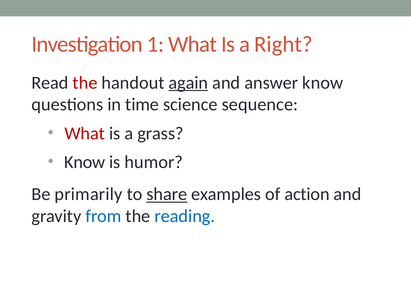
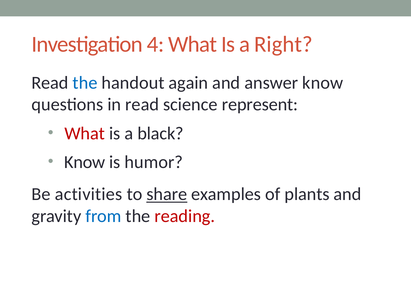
1: 1 -> 4 (156, 44)
the colour: red -> blue (85, 83)
again underline: present -> none (188, 83)
in time: time -> read (142, 105)
sequence: sequence -> represent (260, 105)
grass: grass -> black (161, 133)
primarily: primarily -> activities (89, 194)
action: action -> plants (307, 194)
reading colour: blue -> red (185, 216)
